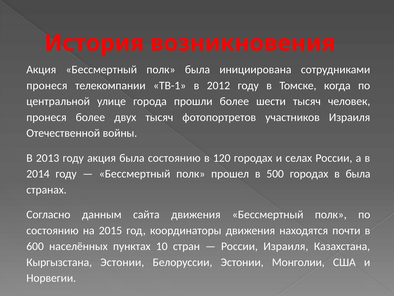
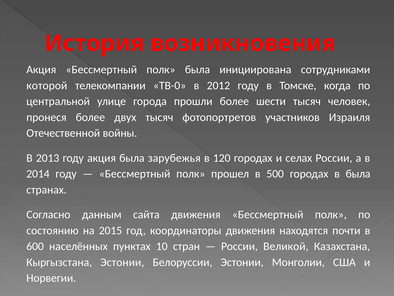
пронеся: пронеся -> которой (47, 85)
ТВ-1: ТВ-1 -> ТВ-0 (170, 85)
была состоянию: состоянию -> зарубежья (174, 158)
России Израиля: Израиля -> Великой (286, 246)
